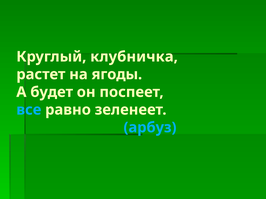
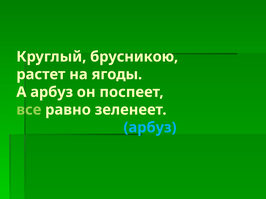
клубничка: клубничка -> брусникою (134, 57)
А будет: будет -> арбуз (52, 92)
все colour: light blue -> light green (29, 110)
